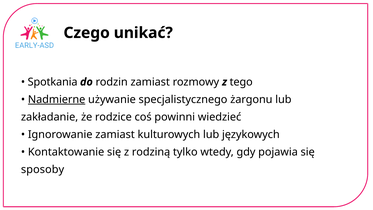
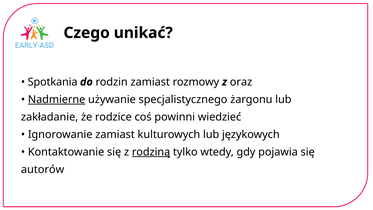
tego: tego -> oraz (241, 82)
rodziną underline: none -> present (151, 152)
sposoby: sposoby -> autorów (43, 169)
